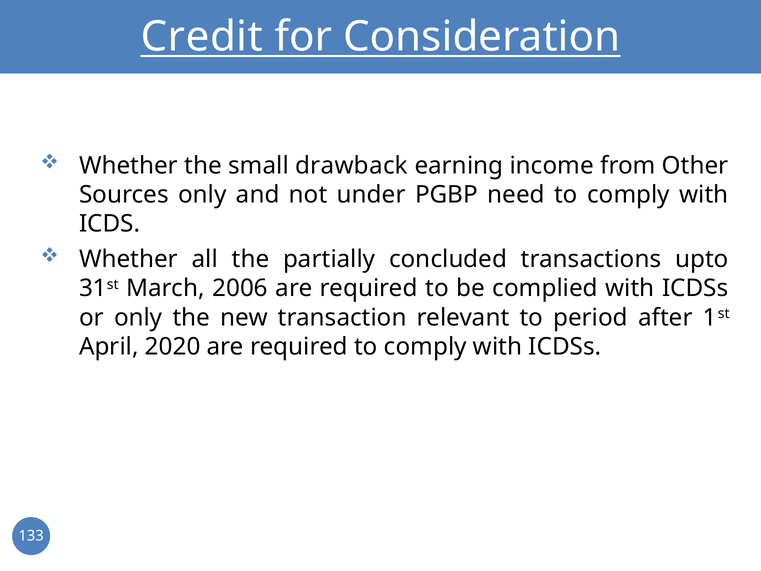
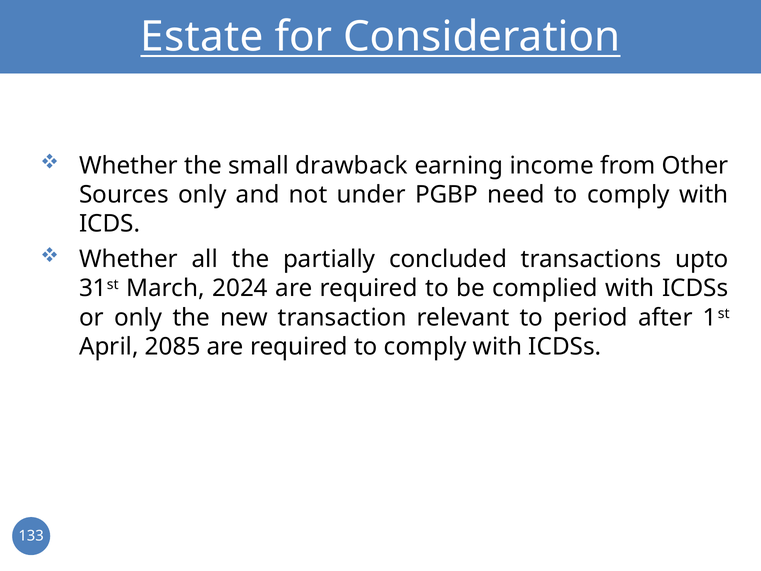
Credit: Credit -> Estate (202, 37)
2006: 2006 -> 2024 (240, 288)
2020: 2020 -> 2085 (173, 347)
